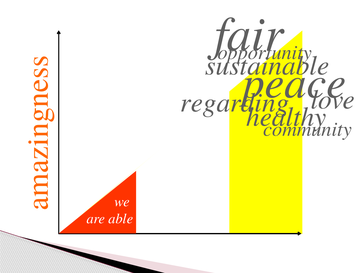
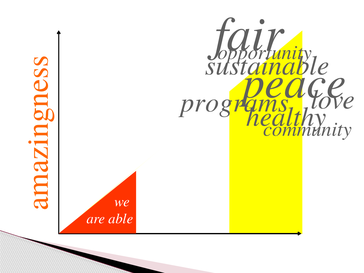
regarding: regarding -> programs (235, 103)
